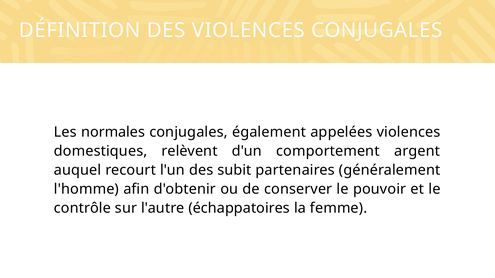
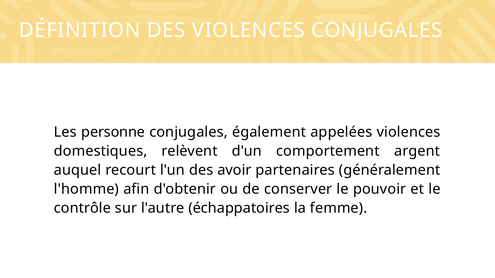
normales: normales -> personne (113, 132)
subit: subit -> avoir (234, 170)
